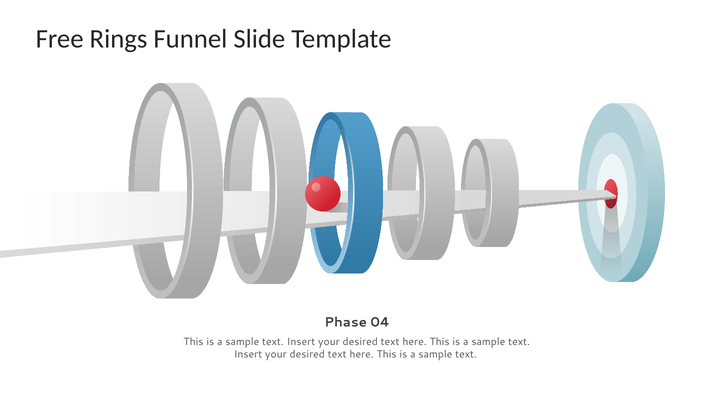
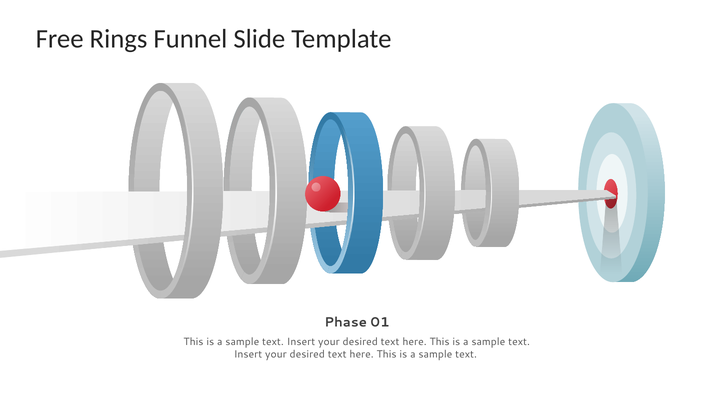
04: 04 -> 01 (380, 322)
